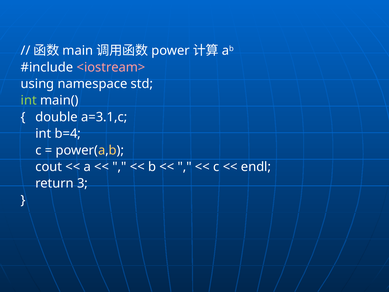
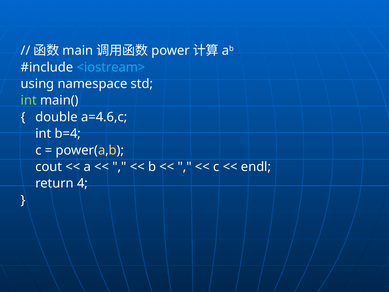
<iostream> colour: pink -> light blue (111, 67)
a=3.1,c: a=3.1,c -> a=4.6,c (104, 117)
3: 3 -> 4 (83, 183)
